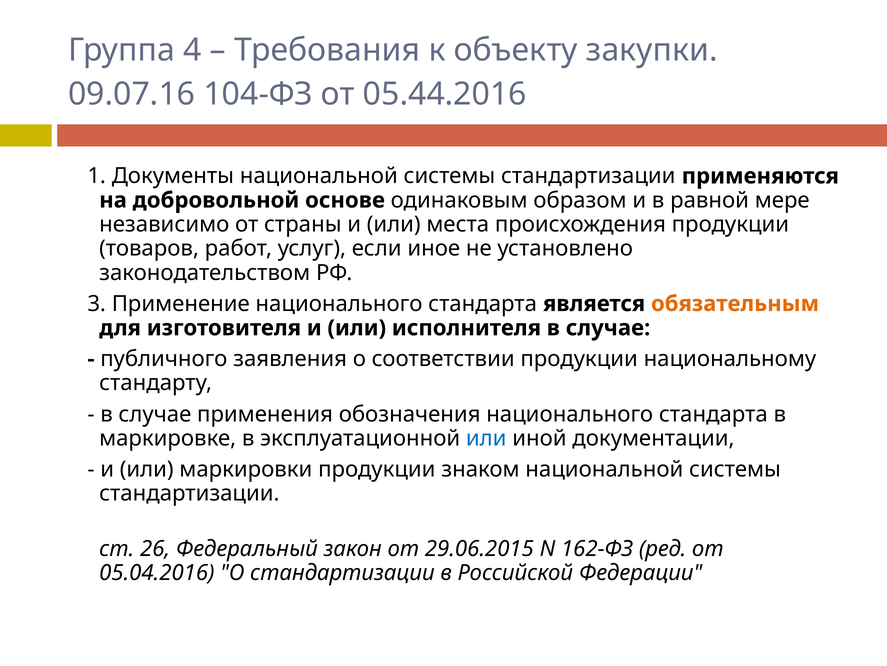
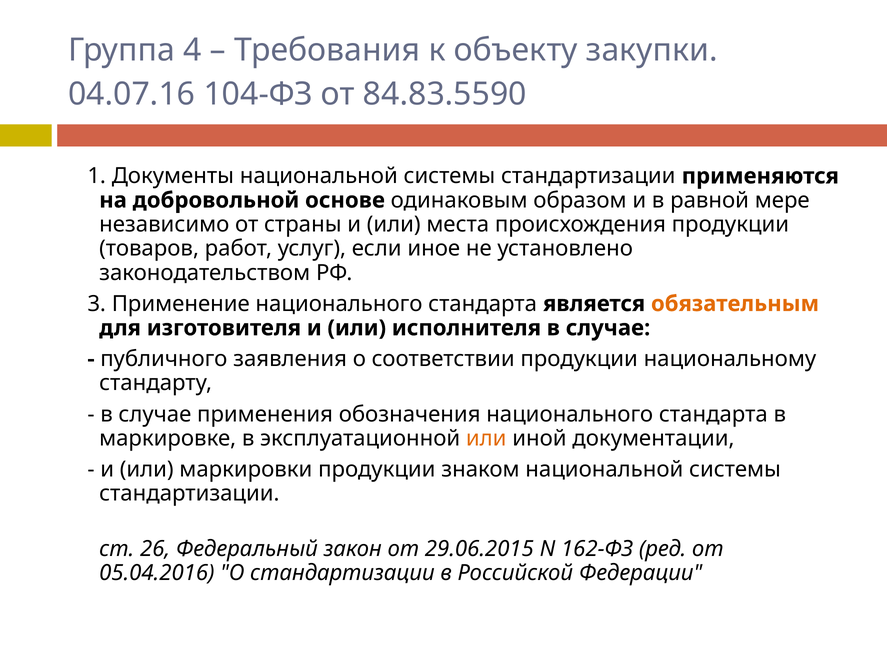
09.07.16: 09.07.16 -> 04.07.16 (132, 94)
05.44.2016: 05.44.2016 -> 84.83.5590 (445, 94)
или colour: blue -> orange (486, 438)
